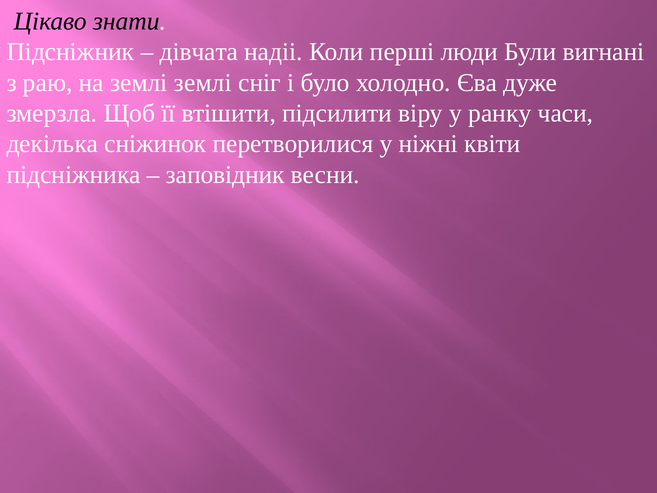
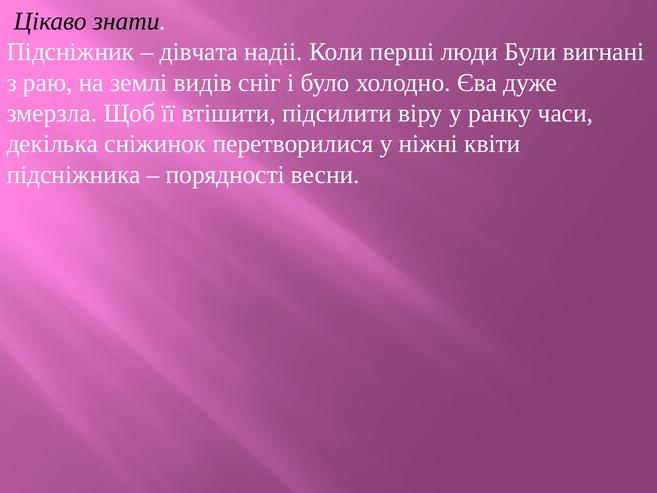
землі: землі -> видів (203, 83)
заповідник: заповідник -> порядності (225, 175)
